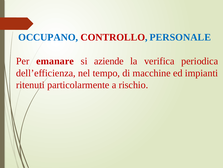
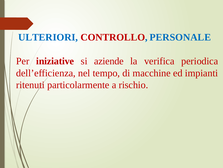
OCCUPANO: OCCUPANO -> ULTERIORI (48, 37)
emanare: emanare -> iniziative (55, 61)
